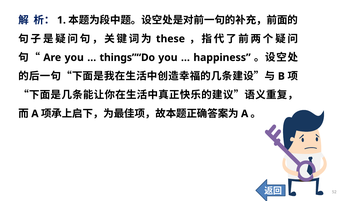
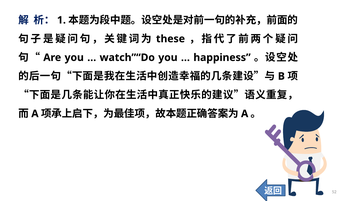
things”“Do: things”“Do -> watch”“Do (127, 57)
